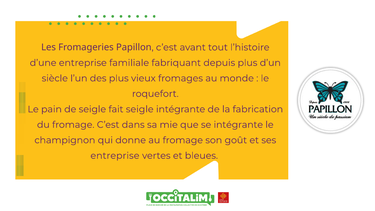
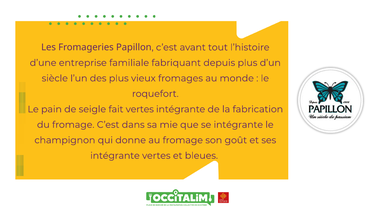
fait seigle: seigle -> vertes (140, 109)
entreprise: entreprise -> intégrante (115, 156)
